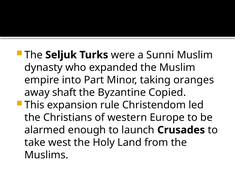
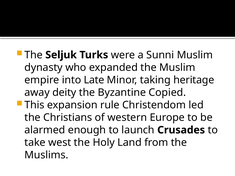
Part: Part -> Late (94, 80)
oranges: oranges -> heritage (194, 80)
shaft: shaft -> deity (64, 93)
